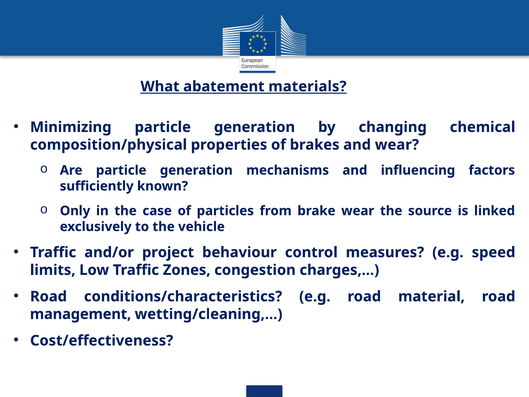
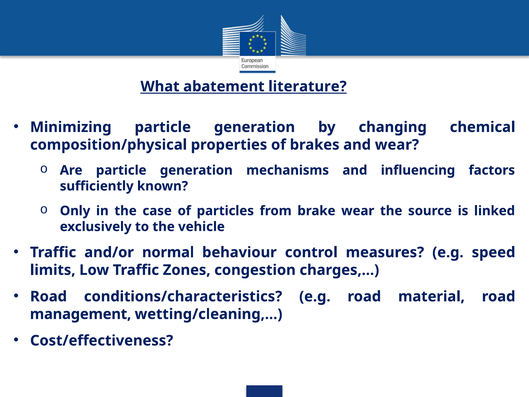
materials: materials -> literature (307, 86)
project: project -> normal (168, 252)
